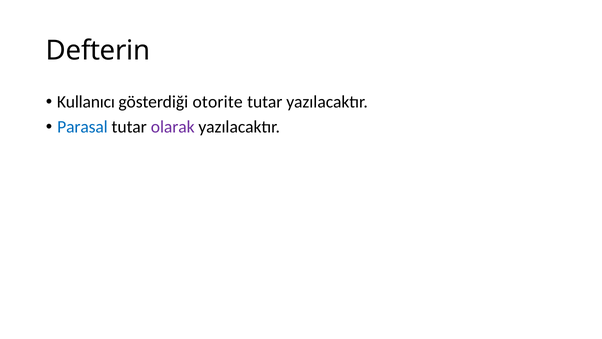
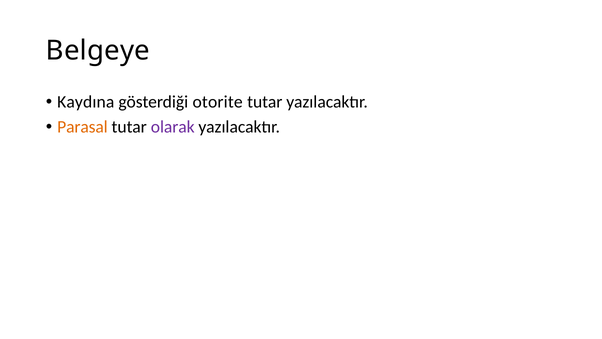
Defterin: Defterin -> Belgeye (98, 51)
Kullanıcı: Kullanıcı -> Kaydına (86, 102)
Parasal colour: blue -> orange (82, 127)
